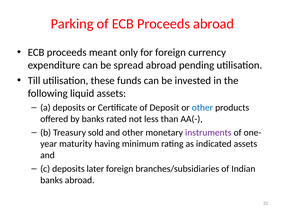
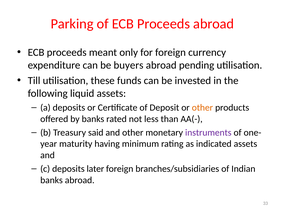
spread: spread -> buyers (128, 65)
other colour: blue -> orange (202, 108)
sold: sold -> said (96, 133)
